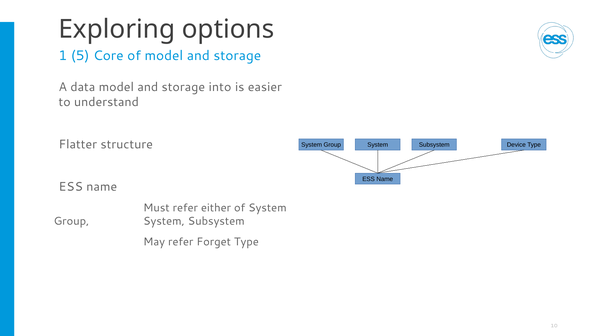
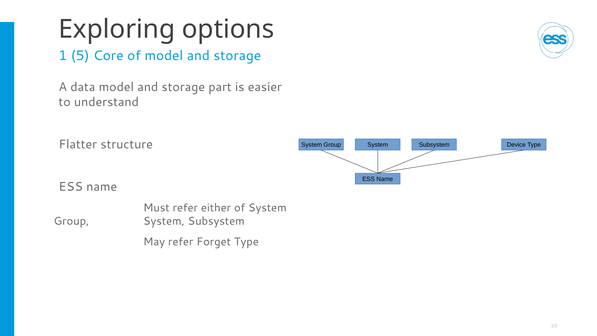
into: into -> part (220, 87)
